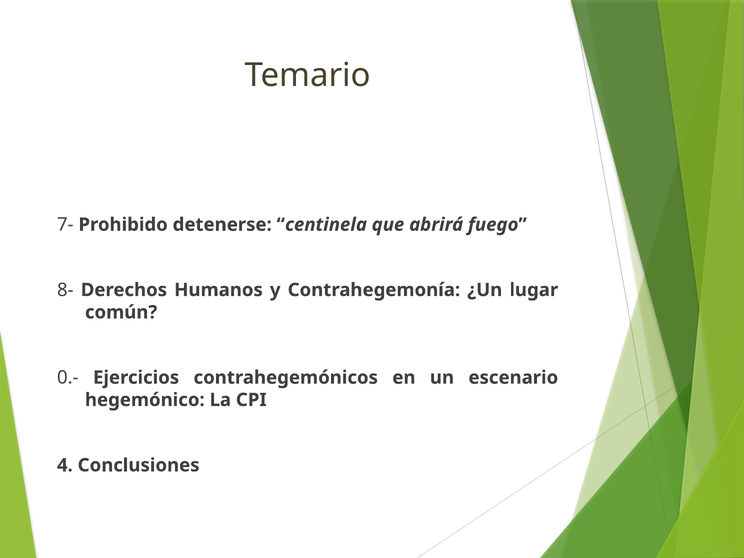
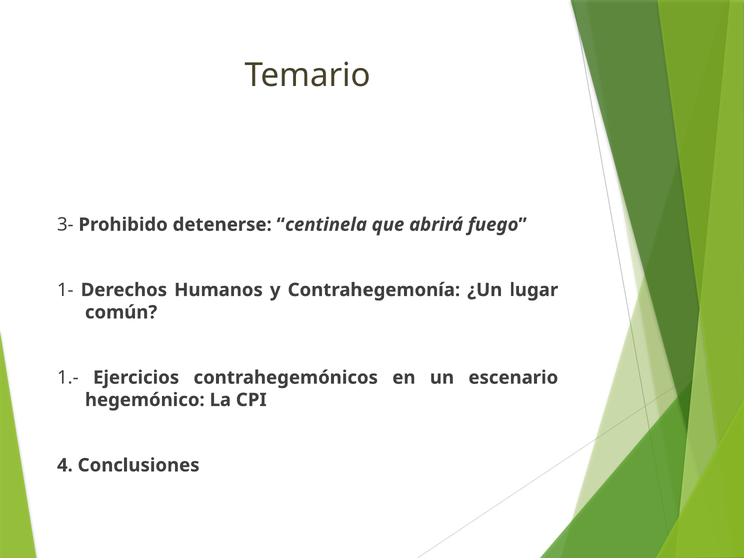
7-: 7- -> 3- (65, 225)
8-: 8- -> 1- (65, 290)
0.-: 0.- -> 1.- (68, 378)
